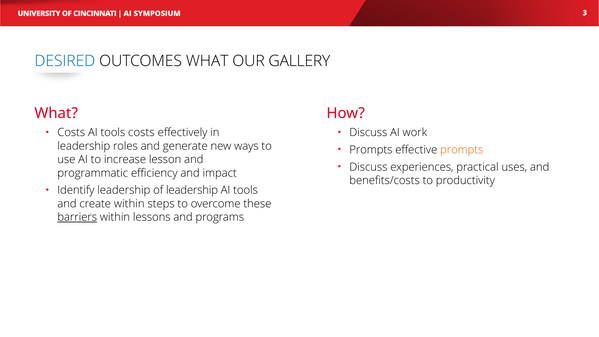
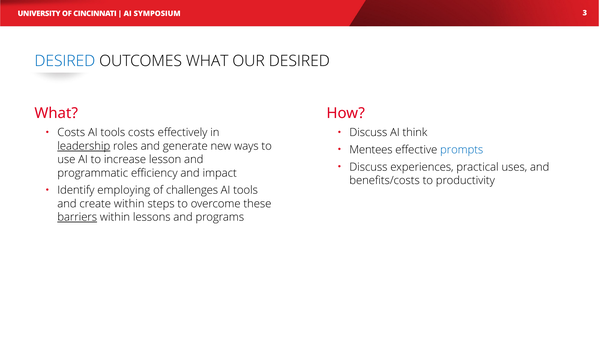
OUR GALLERY: GALLERY -> DESIRED (299, 61)
work: work -> think (415, 133)
leadership underline: none -> present (84, 146)
Prompts: Prompts -> Mentees (371, 150)
prompts colour: orange -> blue (462, 150)
Identify leadership: leadership -> employing (124, 190)
of leadership: leadership -> challenges (192, 190)
